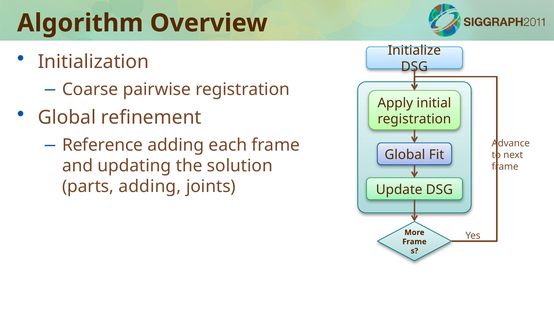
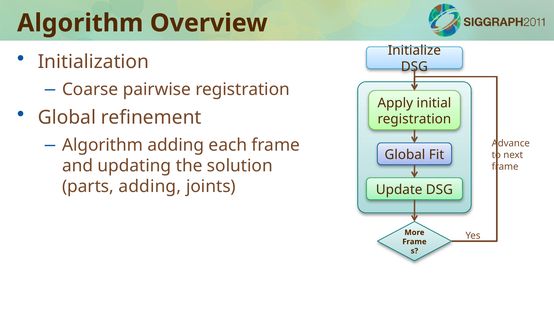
Reference: Reference -> Algorithm (103, 145)
